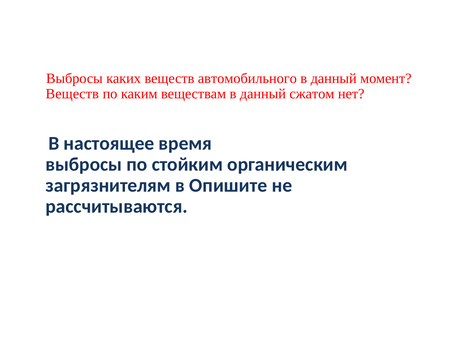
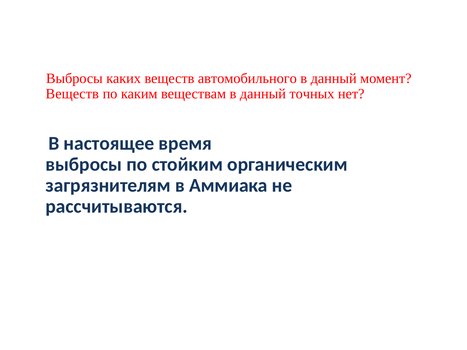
сжатом: сжатом -> точных (312, 94)
Опишите: Опишите -> Аммиака (228, 186)
